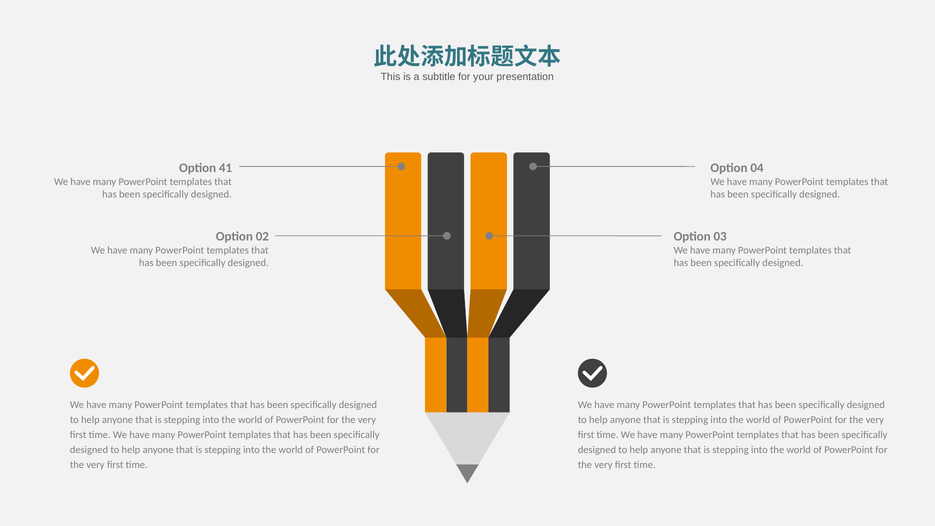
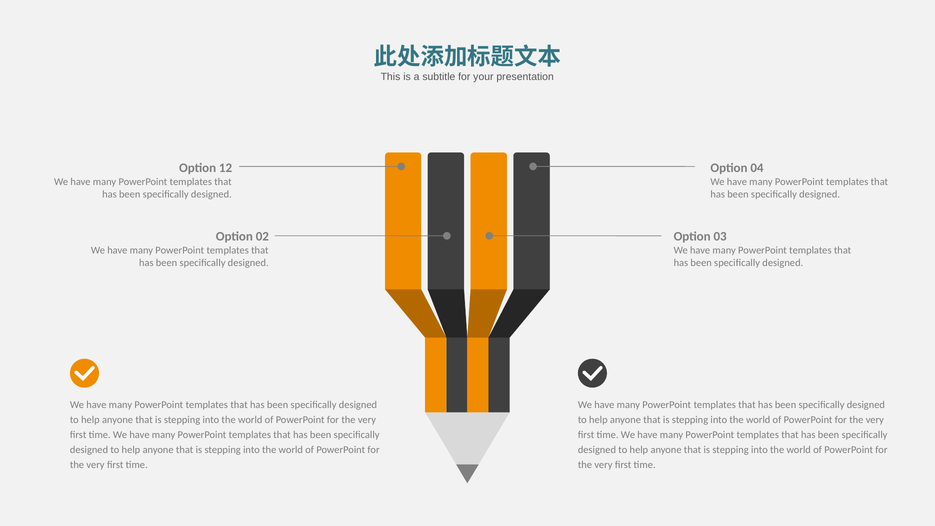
41: 41 -> 12 (226, 168)
